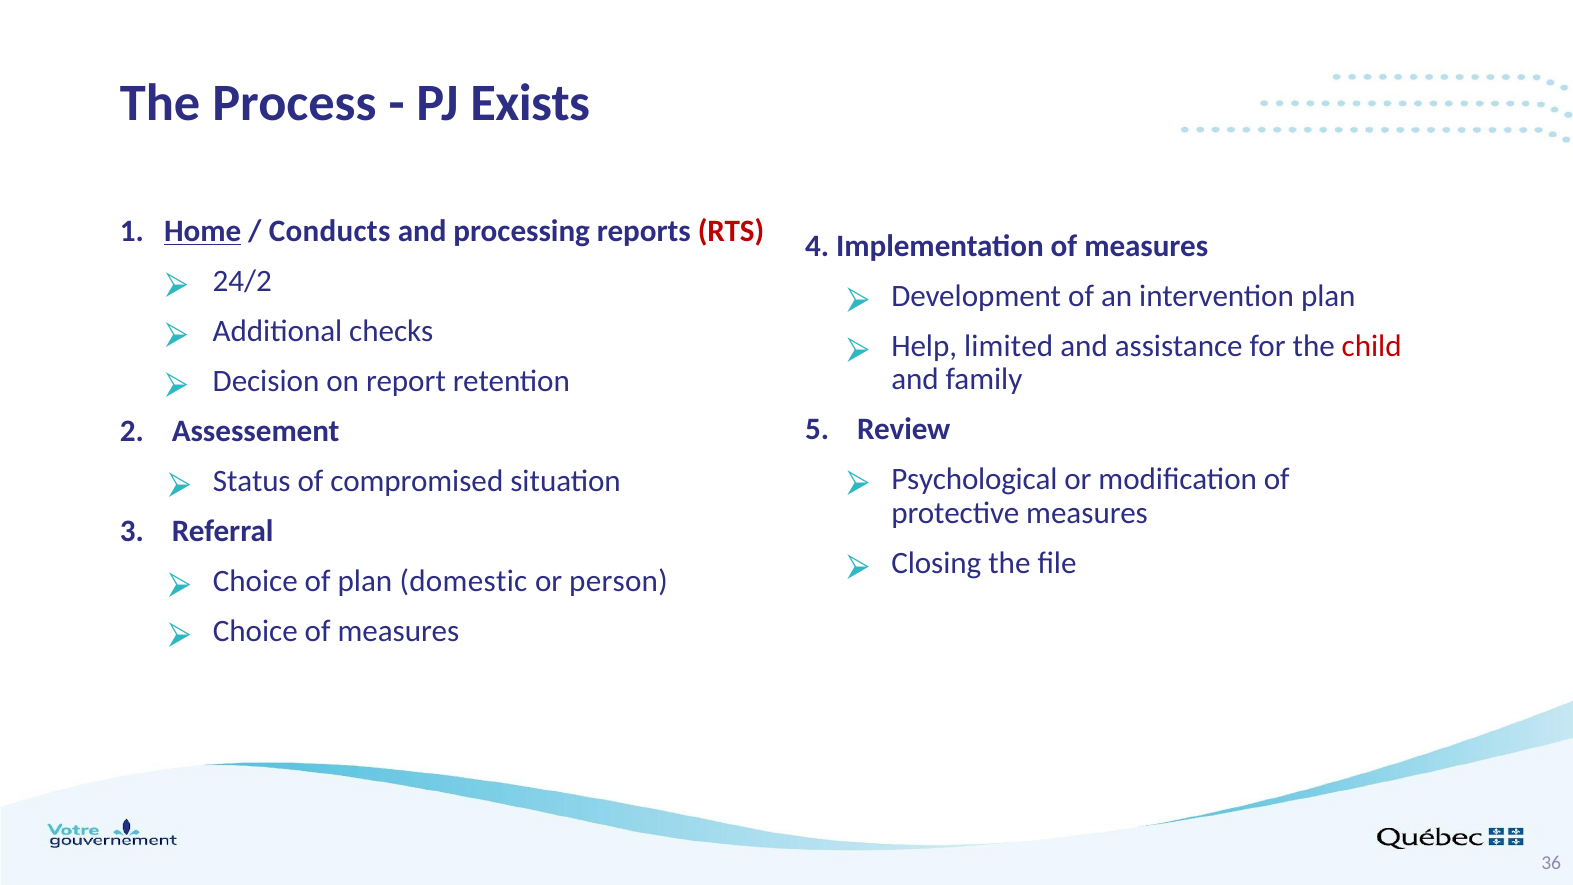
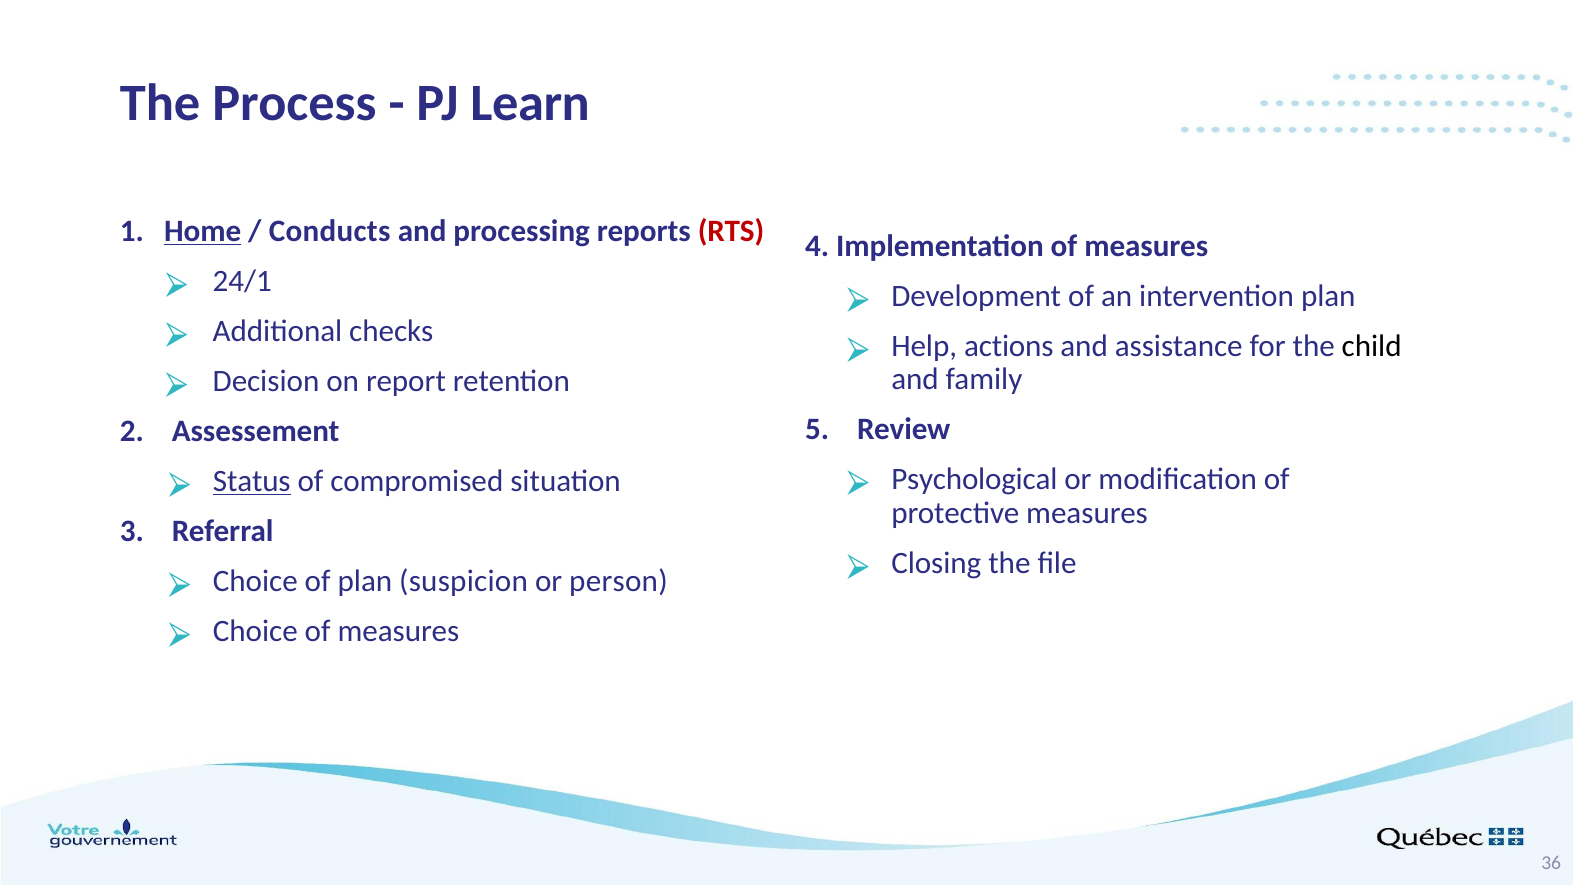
Exists: Exists -> Learn (530, 103)
24/2: 24/2 -> 24/1 (242, 281)
limited: limited -> actions (1009, 346)
child colour: red -> black (1372, 346)
Status underline: none -> present (252, 481)
domestic: domestic -> suspicion (463, 581)
